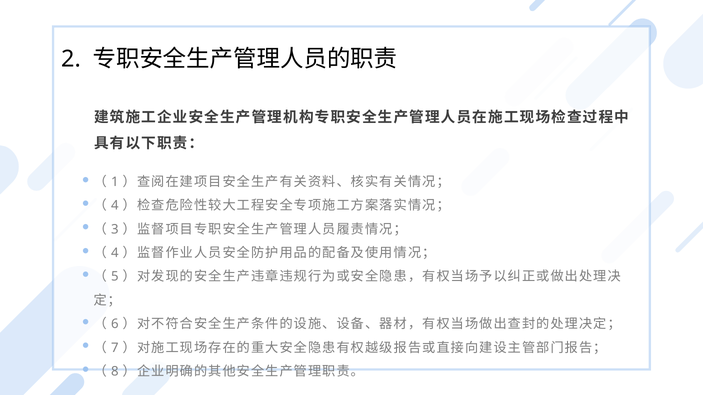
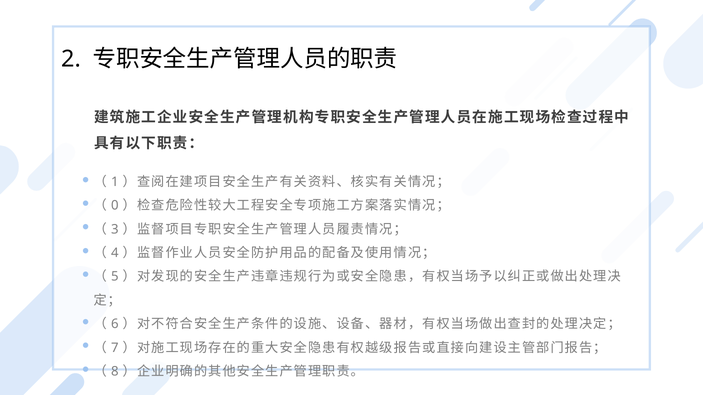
4: 4 -> 0 (115, 206)
